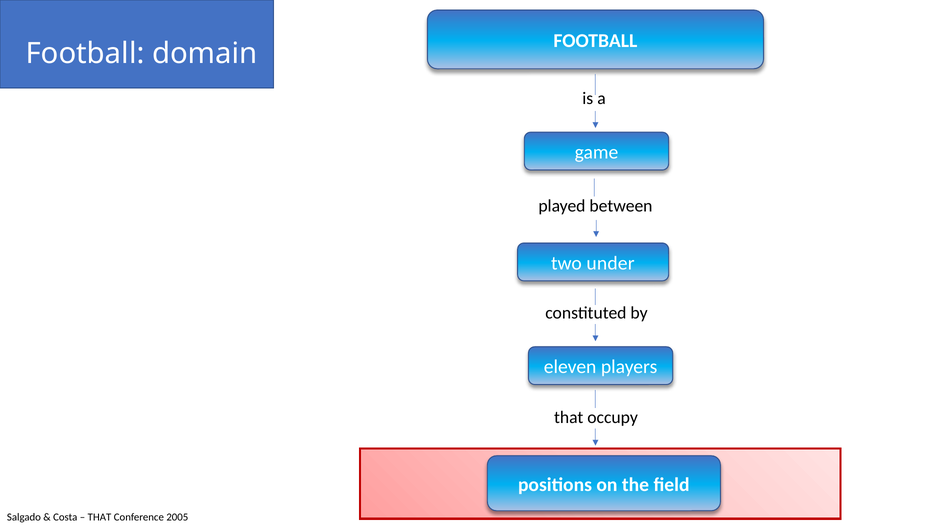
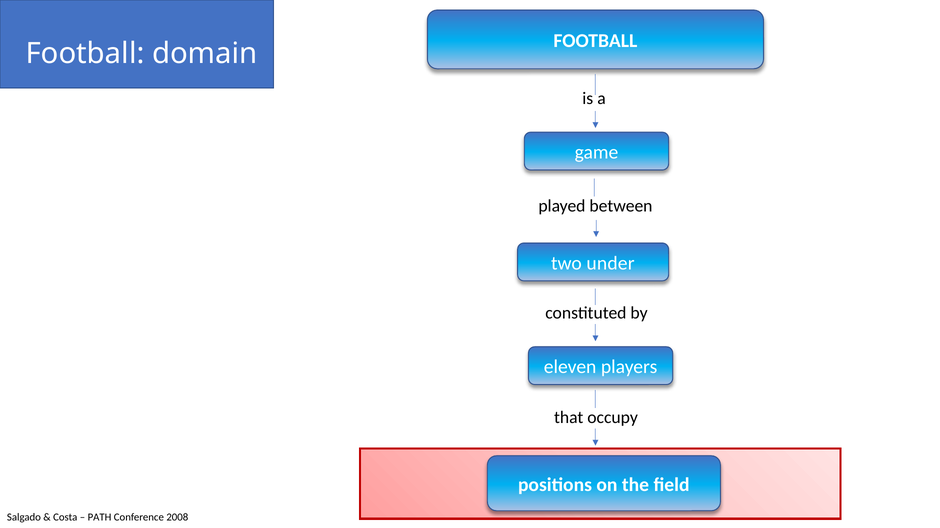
THAT: THAT -> PATH (100, 518)
2005: 2005 -> 2008 (177, 518)
